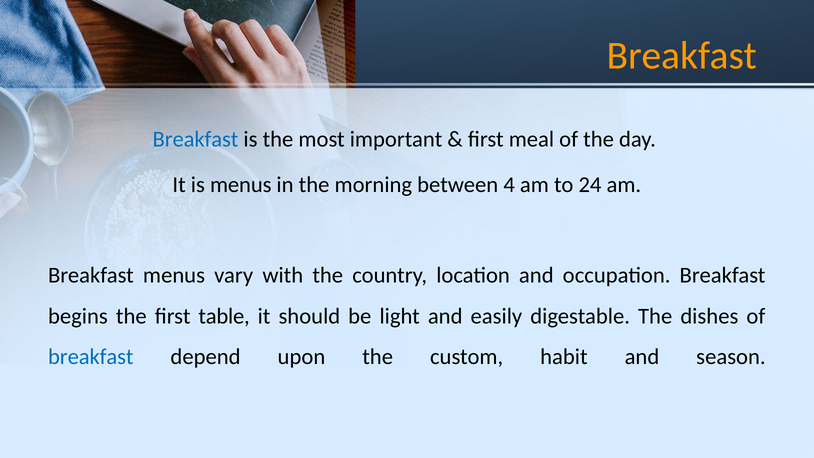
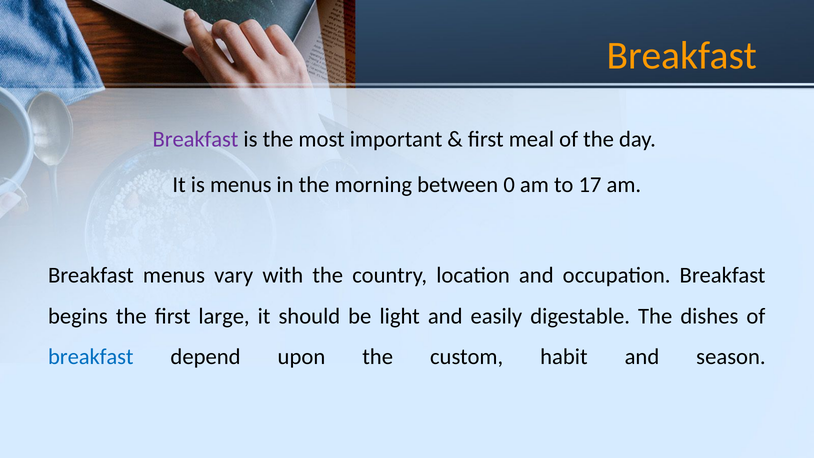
Breakfast colour: blue -> purple (195, 139)
4: 4 -> 0 (509, 185)
24: 24 -> 17 (590, 185)
table: table -> large (224, 316)
